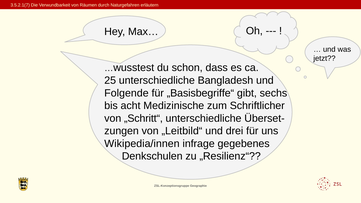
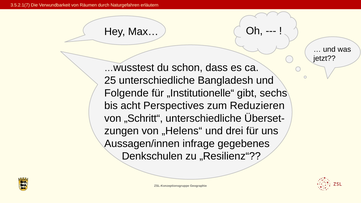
„Basisbegriffe“: „Basisbegriffe“ -> „Institutionelle“ (200, 93)
Medizinische: Medizinische -> Perspectives (174, 106)
Schriftlicher: Schriftlicher -> Reduzieren (257, 106)
„Leitbild“: „Leitbild“ -> „Helens“ (182, 131)
Wikipedia/innen: Wikipedia/innen -> Aussagen/innen (142, 144)
